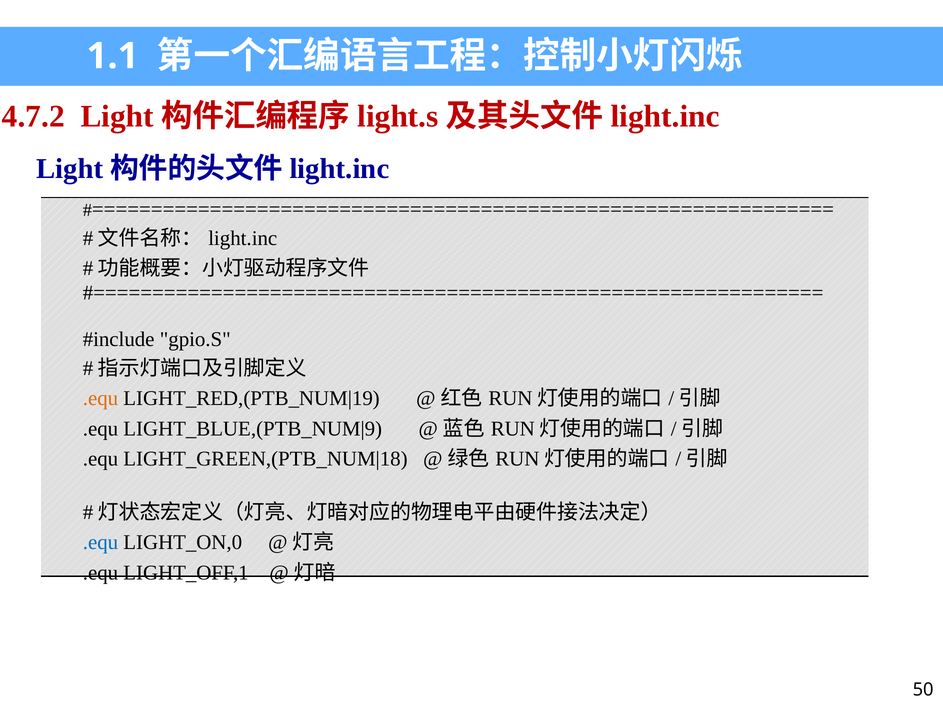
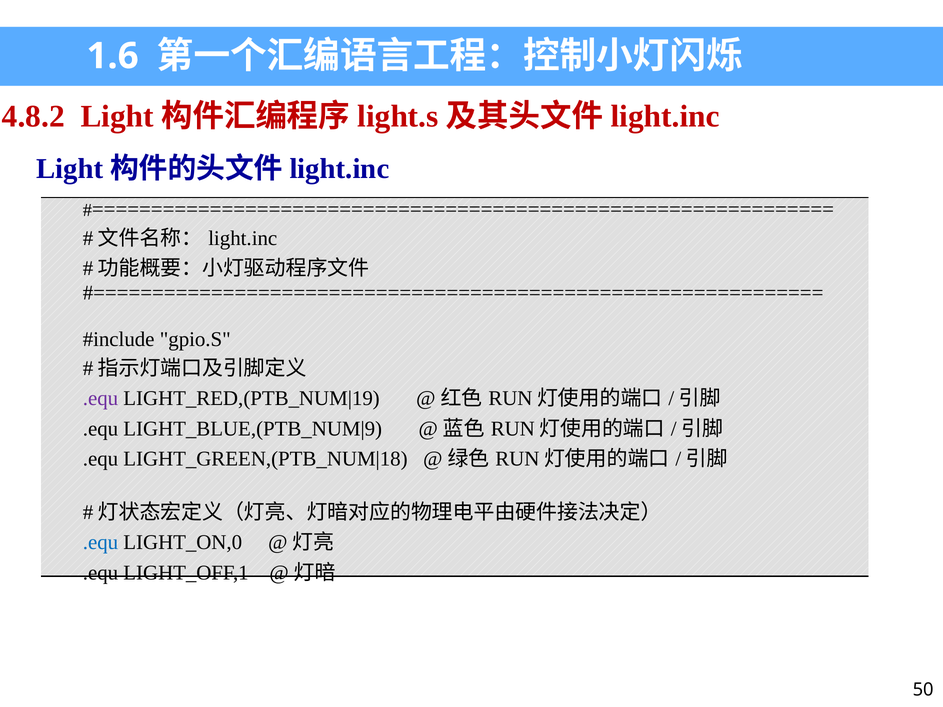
1.1: 1.1 -> 1.6 (113, 56)
4.7.2: 4.7.2 -> 4.8.2 (33, 116)
.equ colour: orange -> purple (100, 399)
